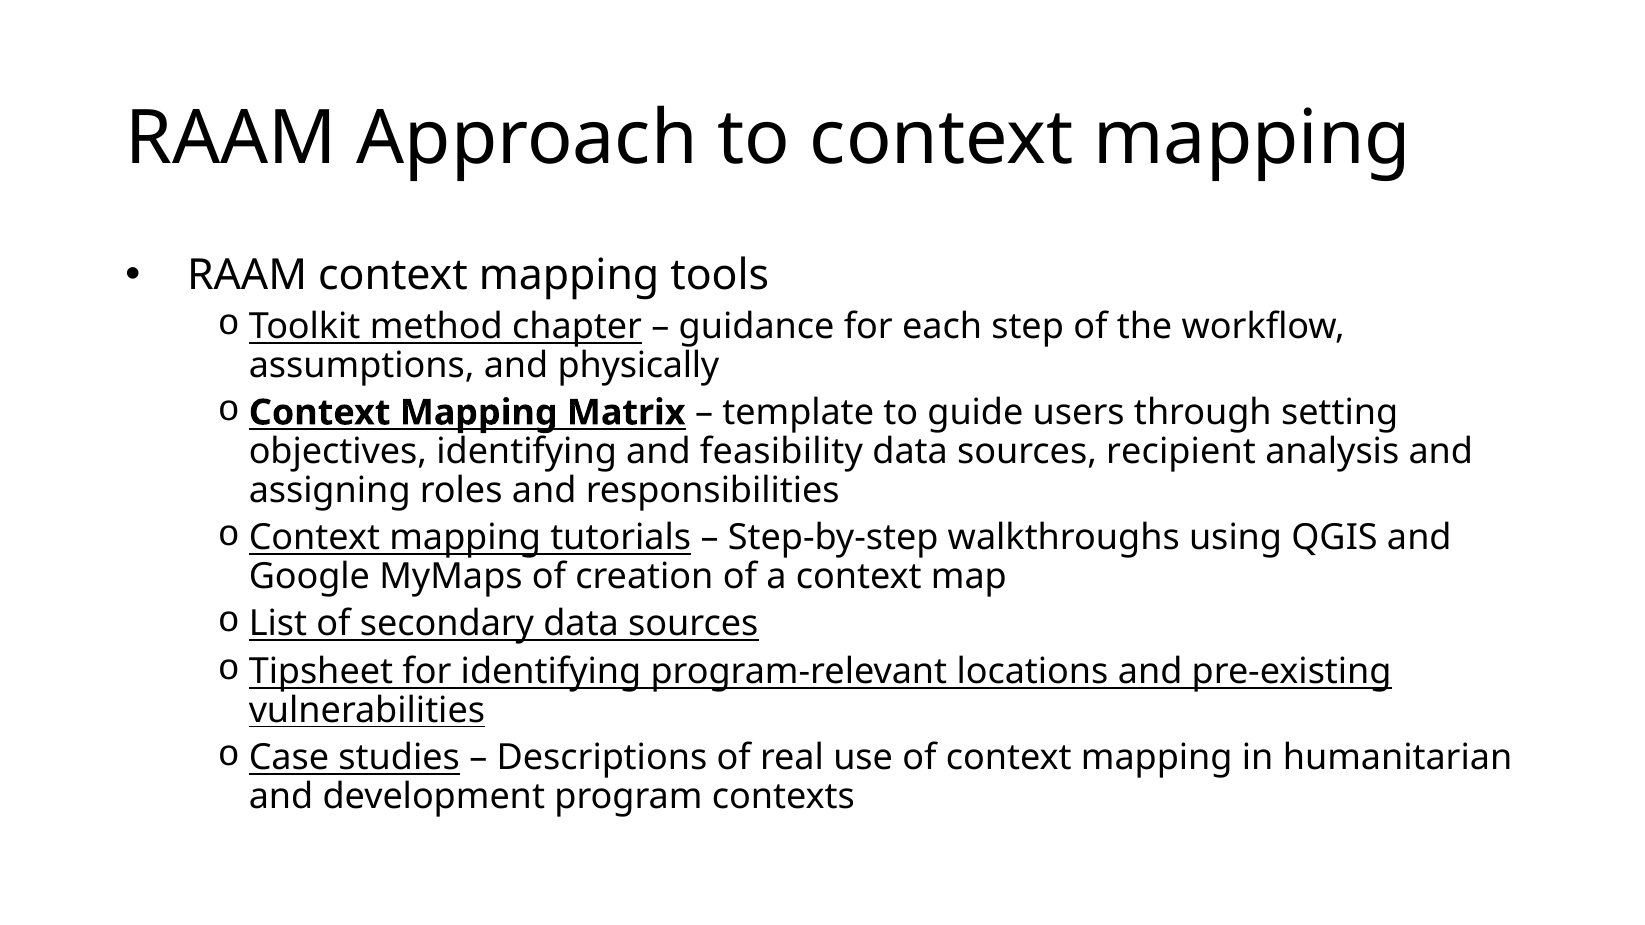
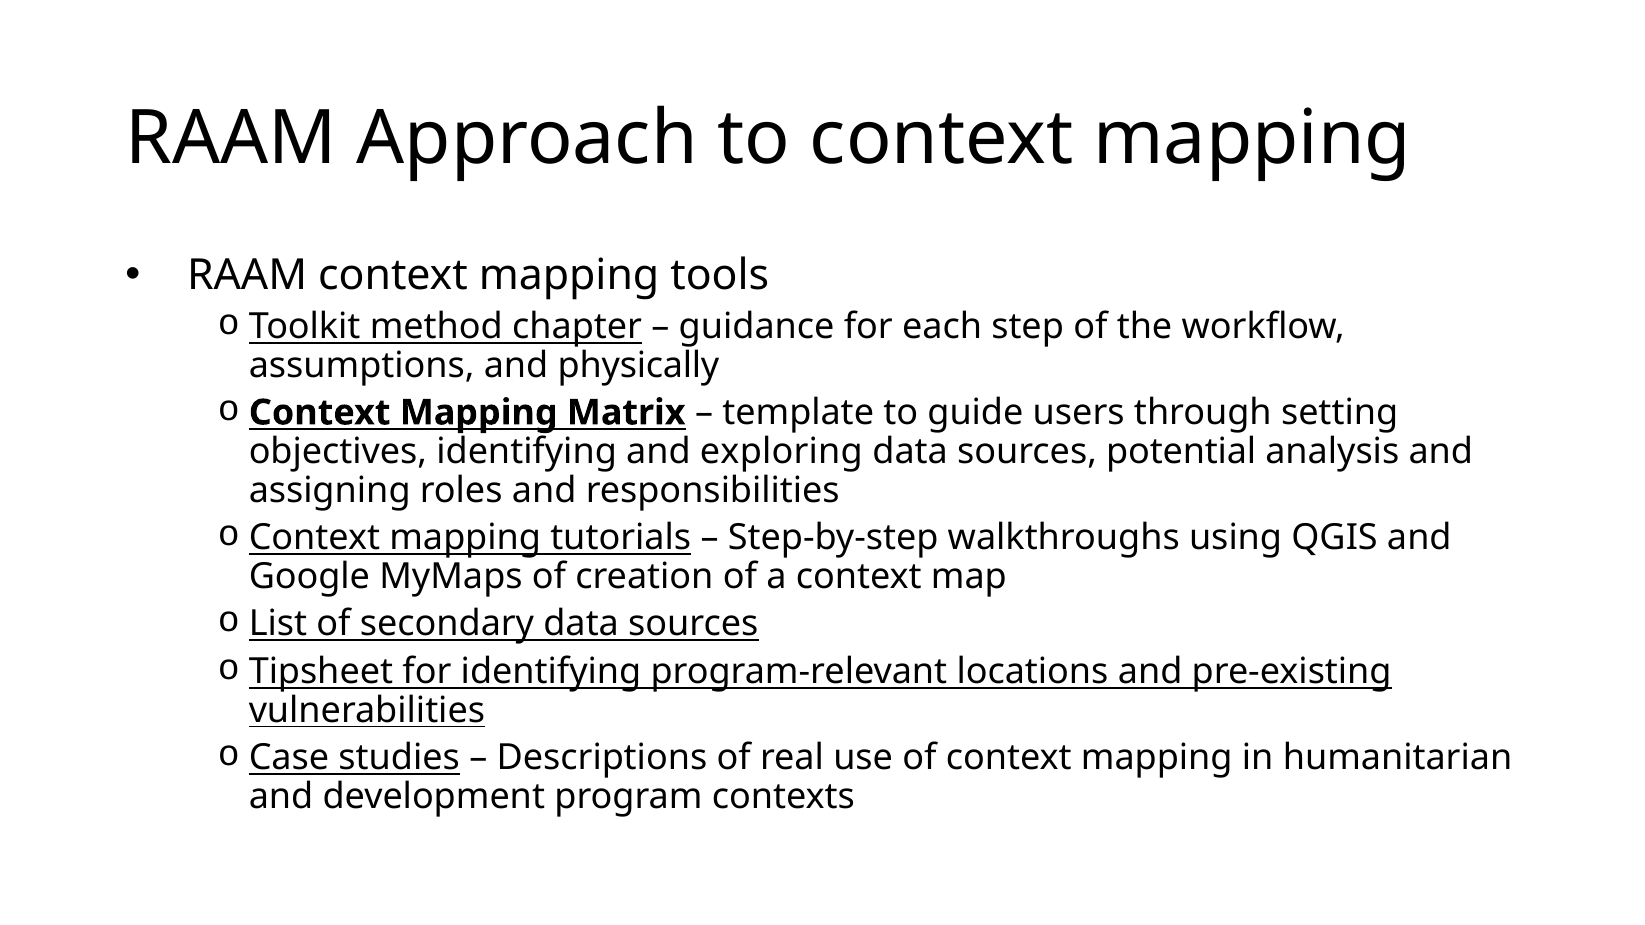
feasibility: feasibility -> exploring (781, 452)
recipient: recipient -> potential (1181, 452)
